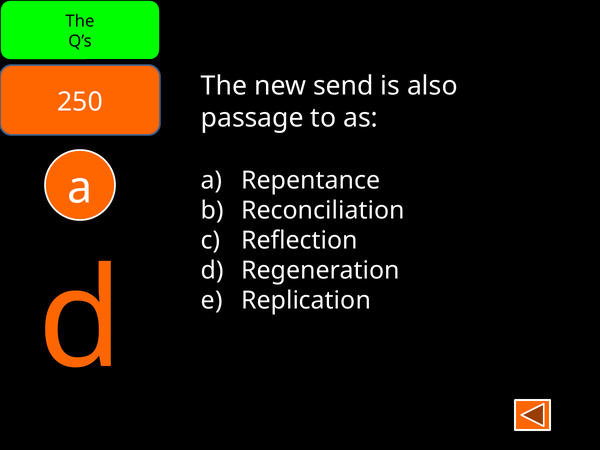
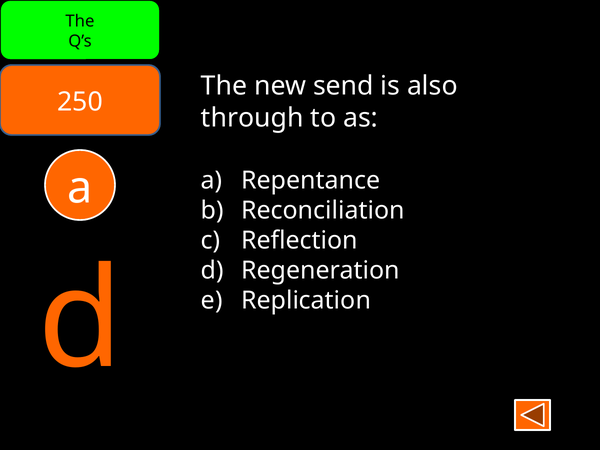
passage: passage -> through (252, 118)
